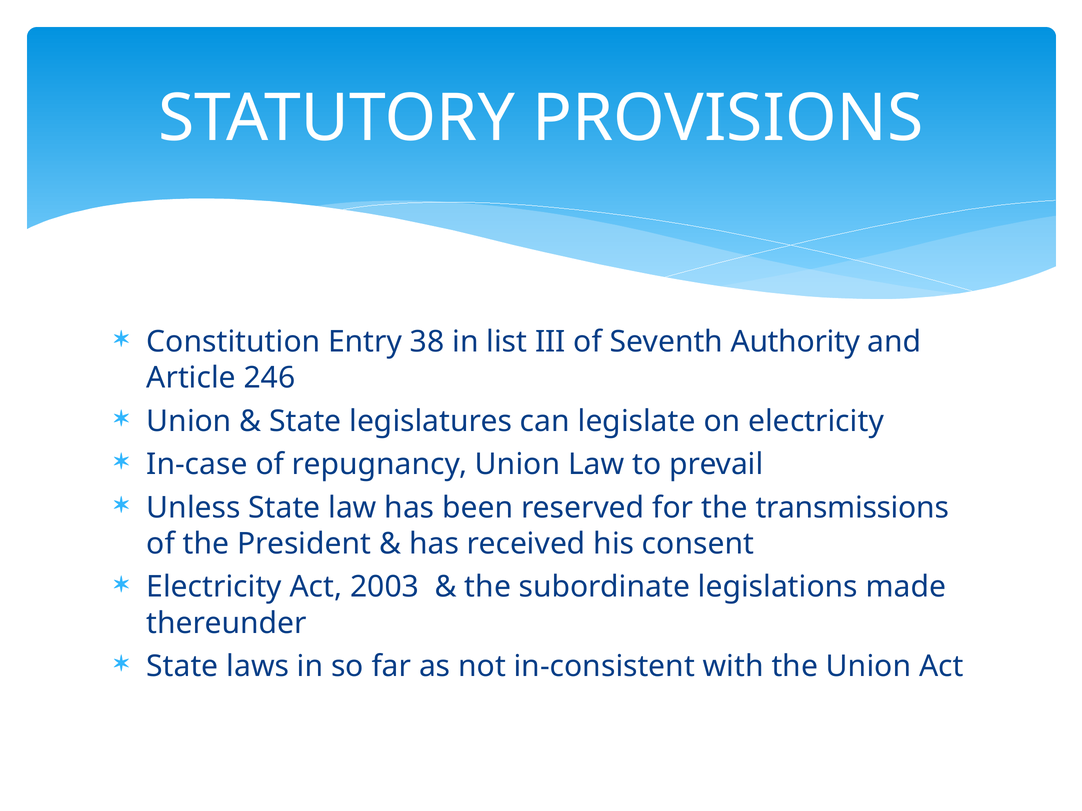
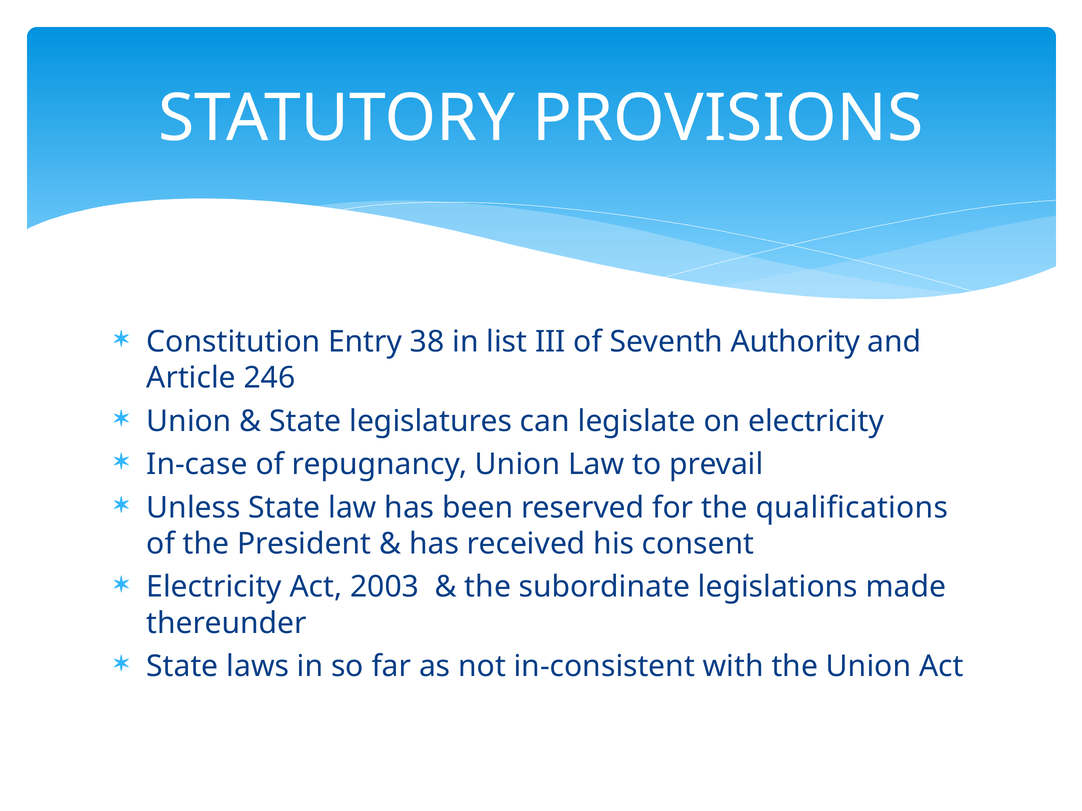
transmissions: transmissions -> qualifications (852, 508)
